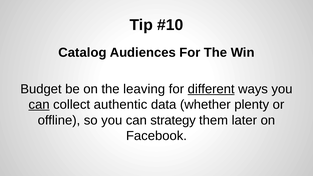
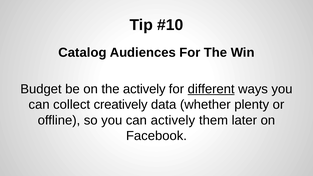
the leaving: leaving -> actively (144, 89)
can underline: present -> none (39, 105)
authentic: authentic -> creatively (121, 105)
can strategy: strategy -> actively (173, 120)
